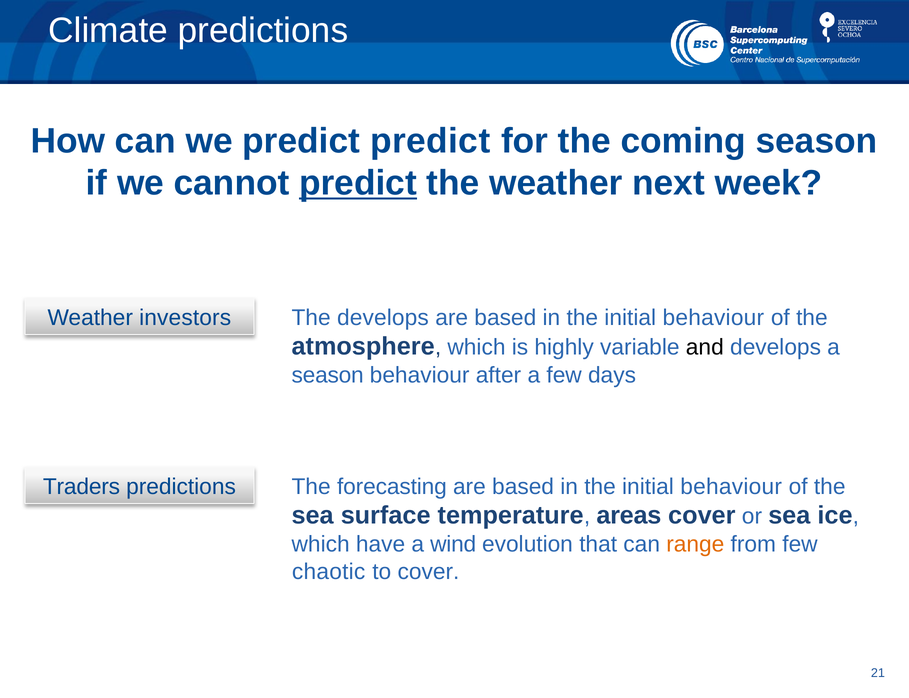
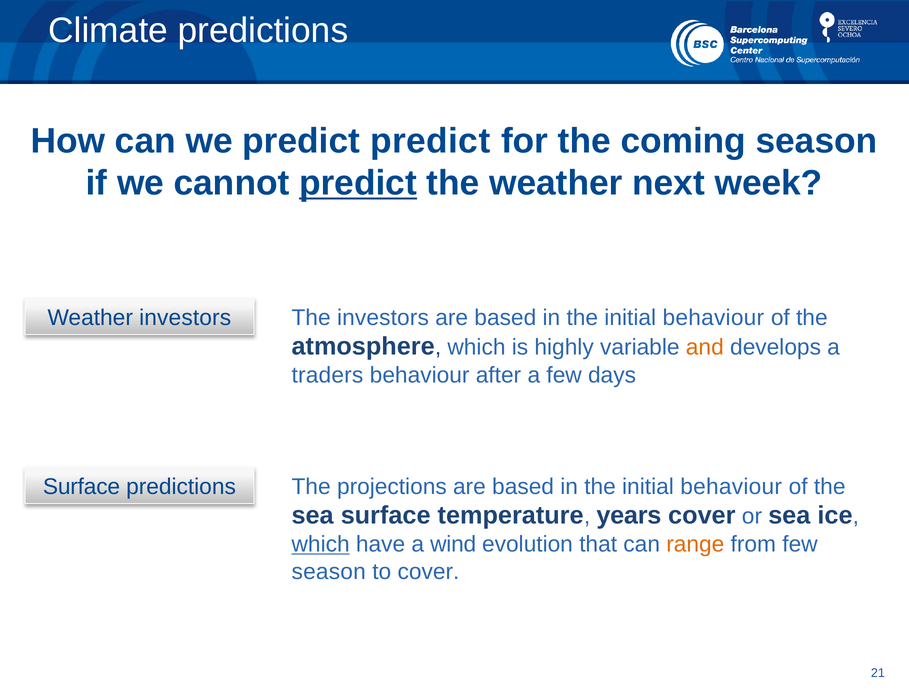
The develops: develops -> investors (383, 317)
and colour: black -> orange (705, 347)
season: season -> traders (327, 375)
forecasting: forecasting -> projections (392, 487)
Traders: Traders -> Surface (82, 487)
areas: areas -> years (629, 516)
which underline: none -> present (321, 544)
chaotic: chaotic -> season (329, 571)
